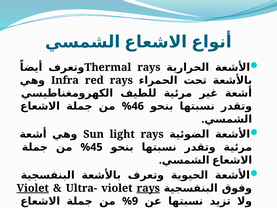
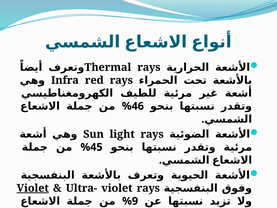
rays underline: present -> none (148, 188)
